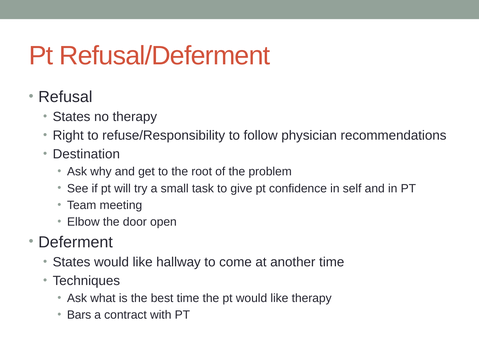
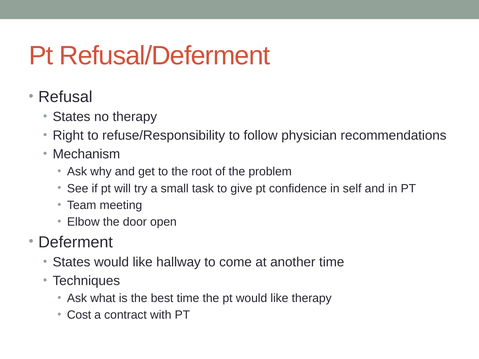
Destination: Destination -> Mechanism (86, 154)
Bars: Bars -> Cost (79, 315)
